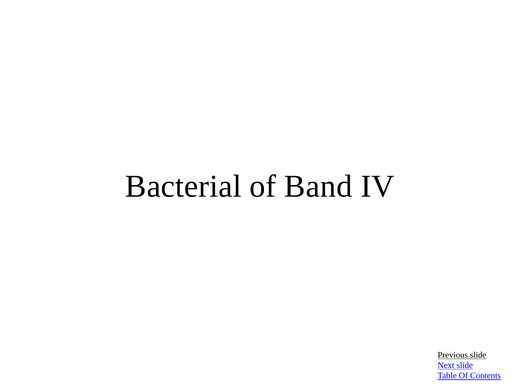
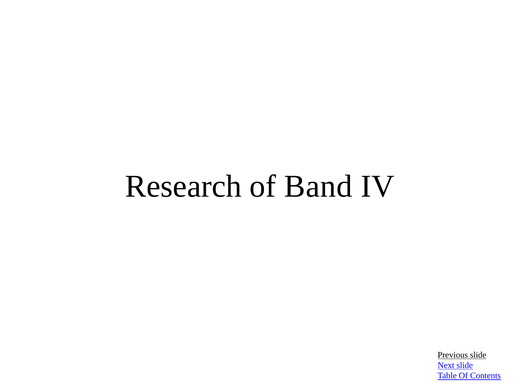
Bacterial: Bacterial -> Research (183, 186)
